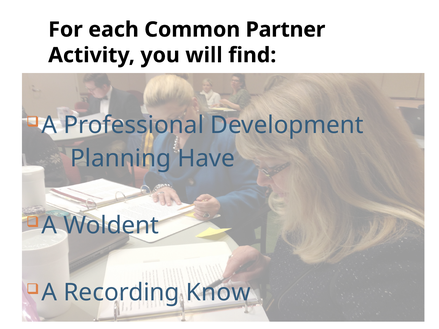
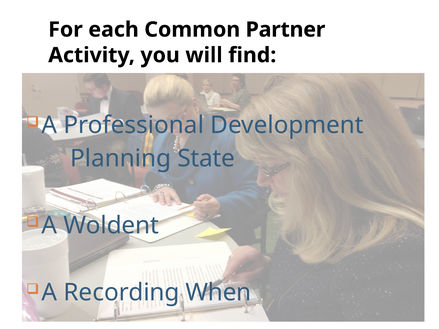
Have: Have -> State (206, 159)
Know: Know -> When (218, 293)
